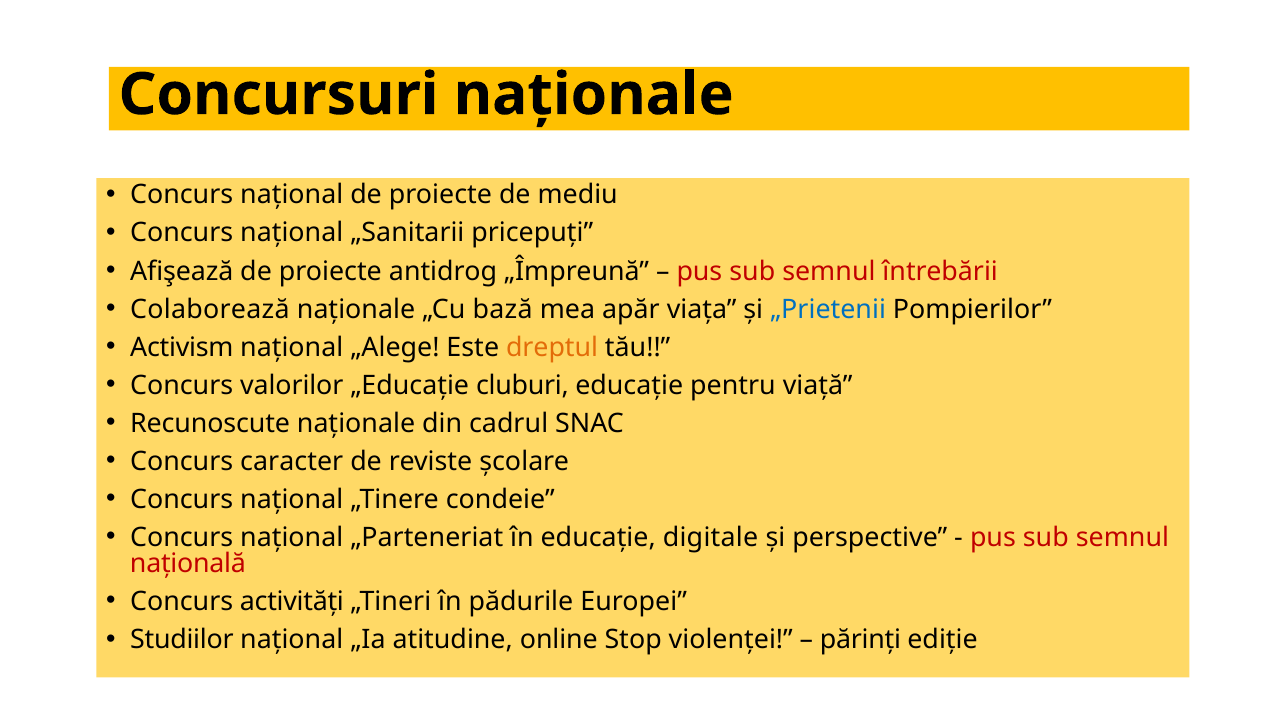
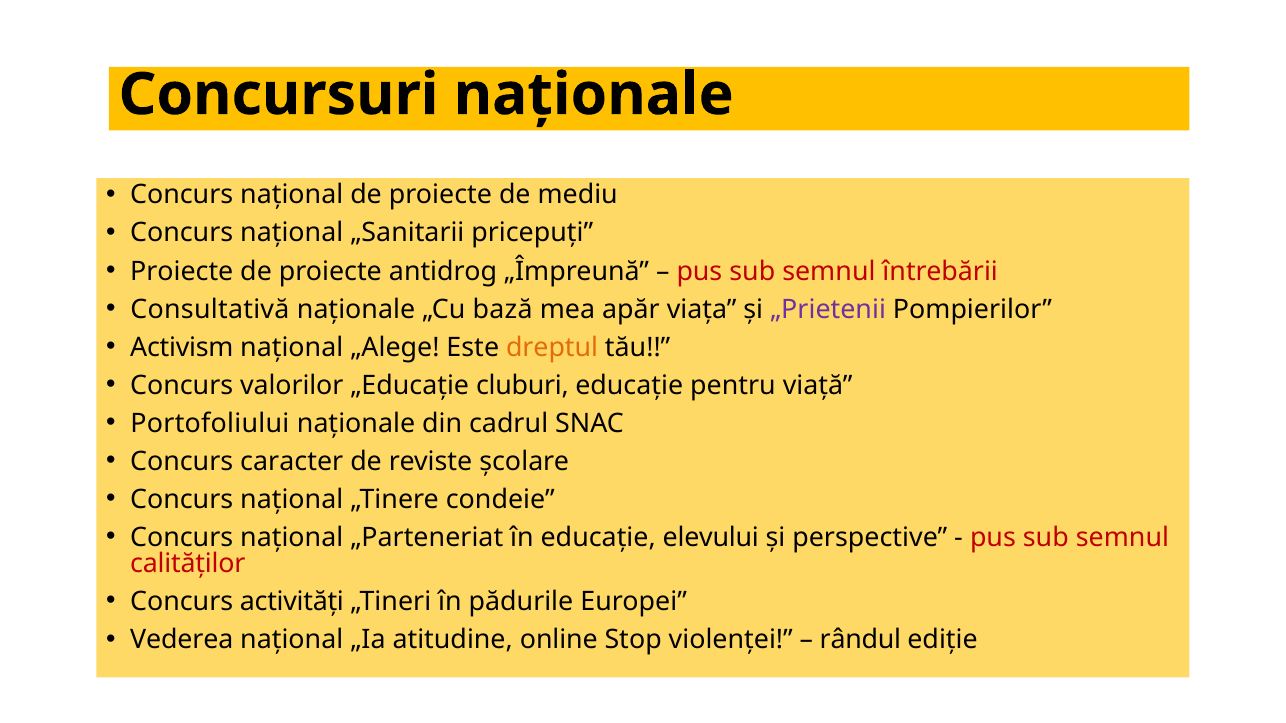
Afişează: Afişează -> Proiecte (182, 271)
Colaborează: Colaborează -> Consultativă (210, 309)
„Prietenii colour: blue -> purple (828, 309)
Recunoscute: Recunoscute -> Portofoliului (210, 424)
digitale: digitale -> elevului (711, 538)
națională: națională -> calităților (188, 564)
Studiilor: Studiilor -> Vederea (182, 640)
părinți: părinți -> rândul (860, 640)
